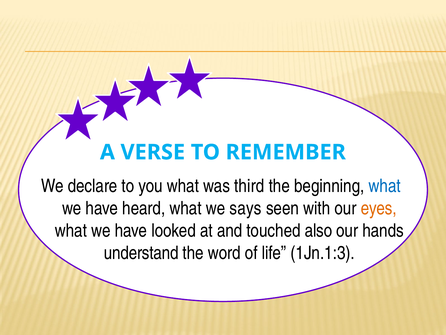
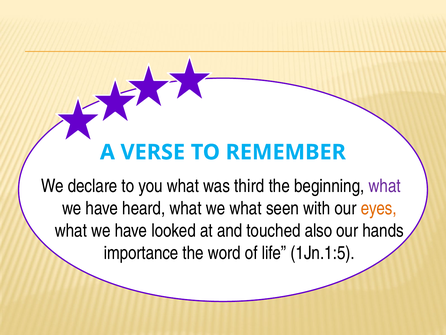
what colour: blue -> purple (385, 186)
we says: says -> what (246, 208)
understand: understand -> importance (141, 253)
1Jn.1:3: 1Jn.1:3 -> 1Jn.1:5 (323, 253)
